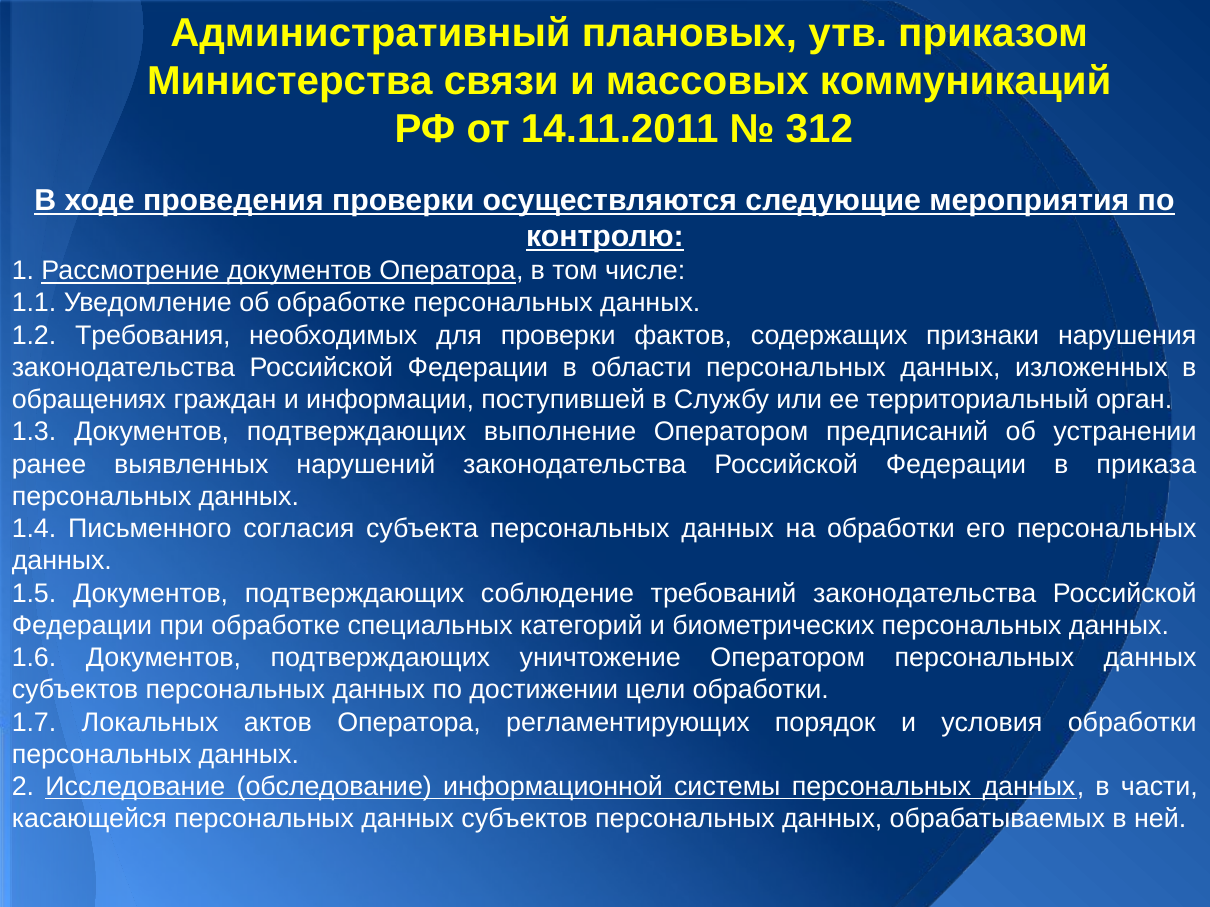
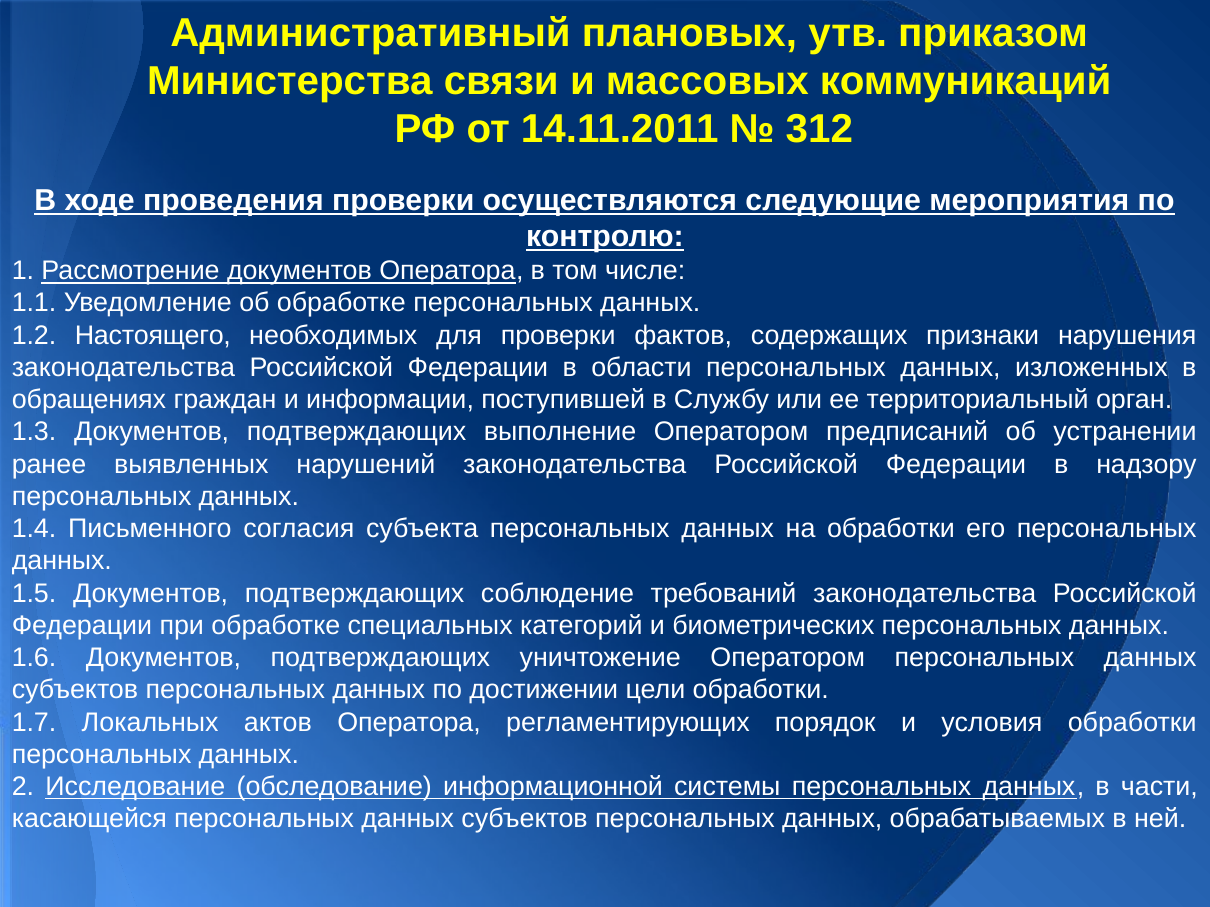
Требования: Требования -> Настоящего (153, 336)
приказа: приказа -> надзору (1146, 465)
